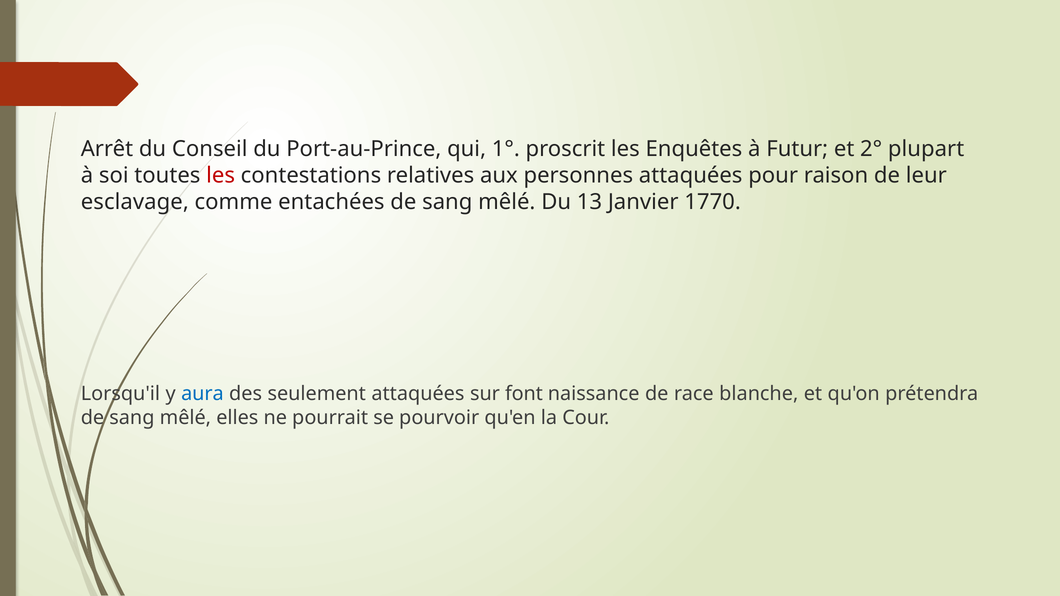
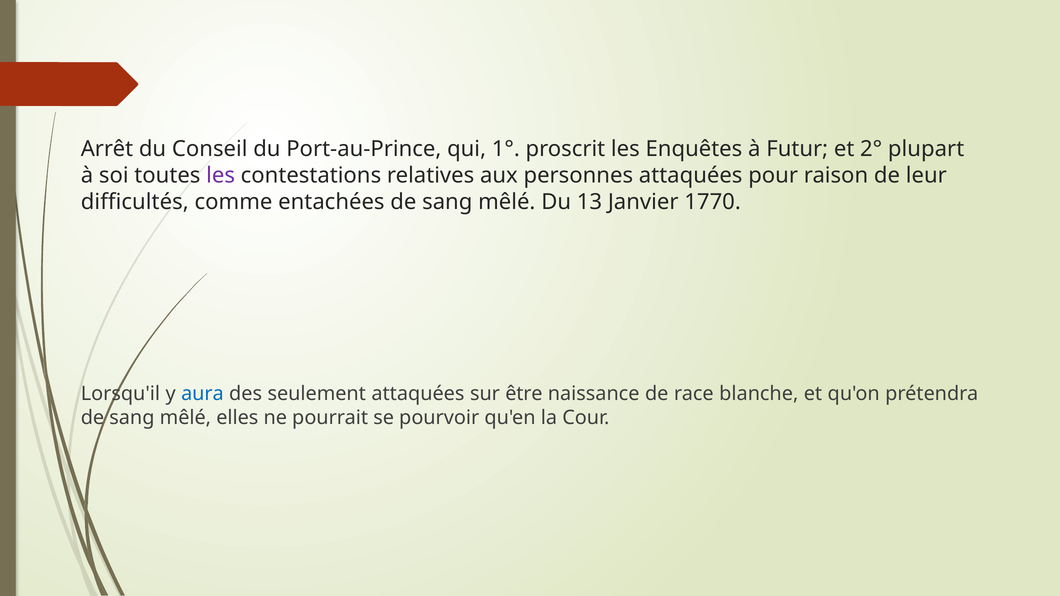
les colour: red -> purple (221, 176)
esclavage: esclavage -> difficultés (135, 202)
font: font -> être (524, 394)
